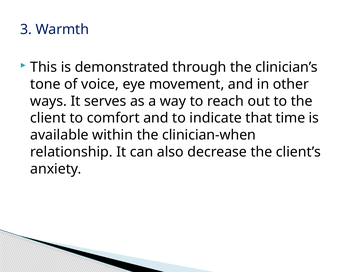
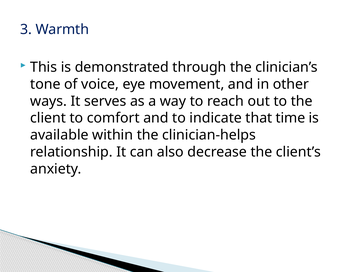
clinician-when: clinician-when -> clinician-helps (209, 135)
